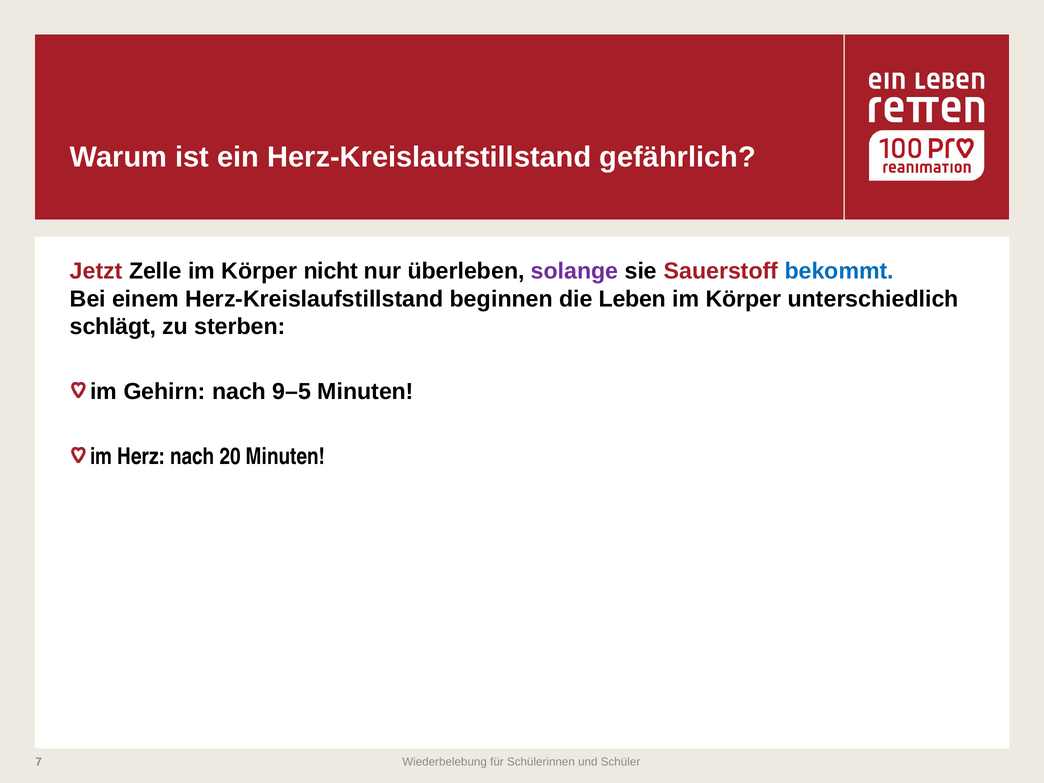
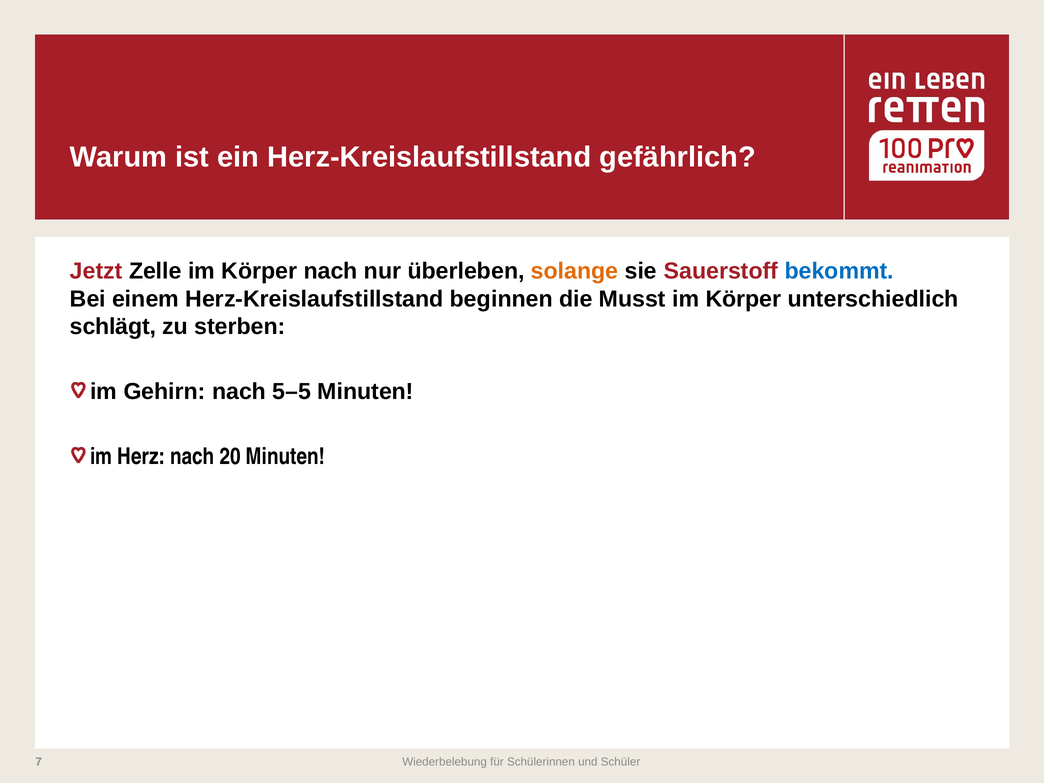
Körper nicht: nicht -> nach (331, 271)
solange colour: purple -> orange (575, 271)
Leben: Leben -> Musst (632, 299)
9–5: 9–5 -> 5–5 (292, 392)
